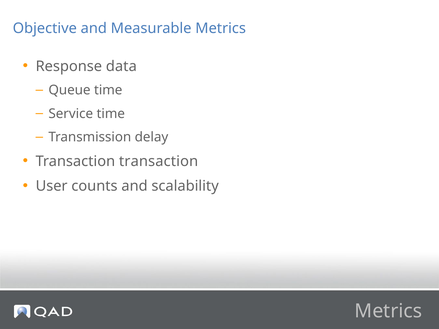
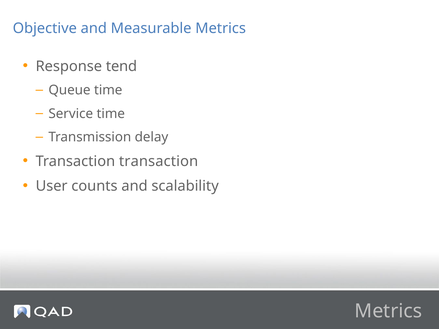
data: data -> tend (121, 66)
